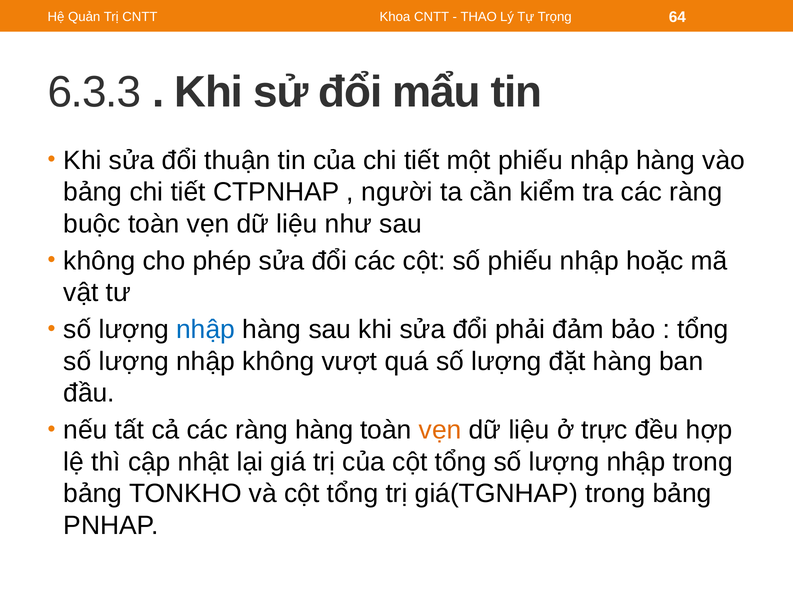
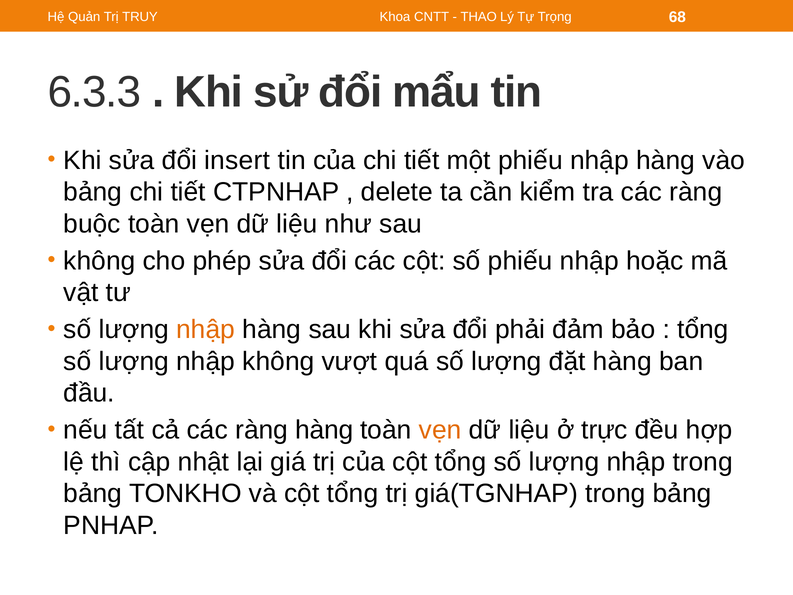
Trị CNTT: CNTT -> TRUY (140, 17)
64: 64 -> 68 (677, 17)
thuận: thuận -> insert (237, 160)
người: người -> delete (397, 192)
nhập colour: blue -> orange (206, 330)
